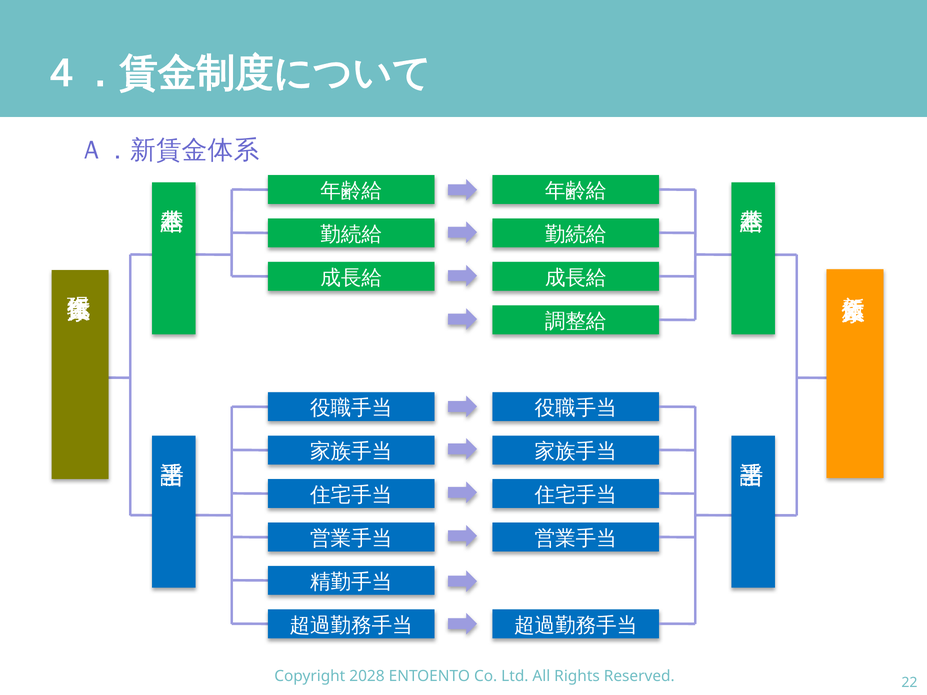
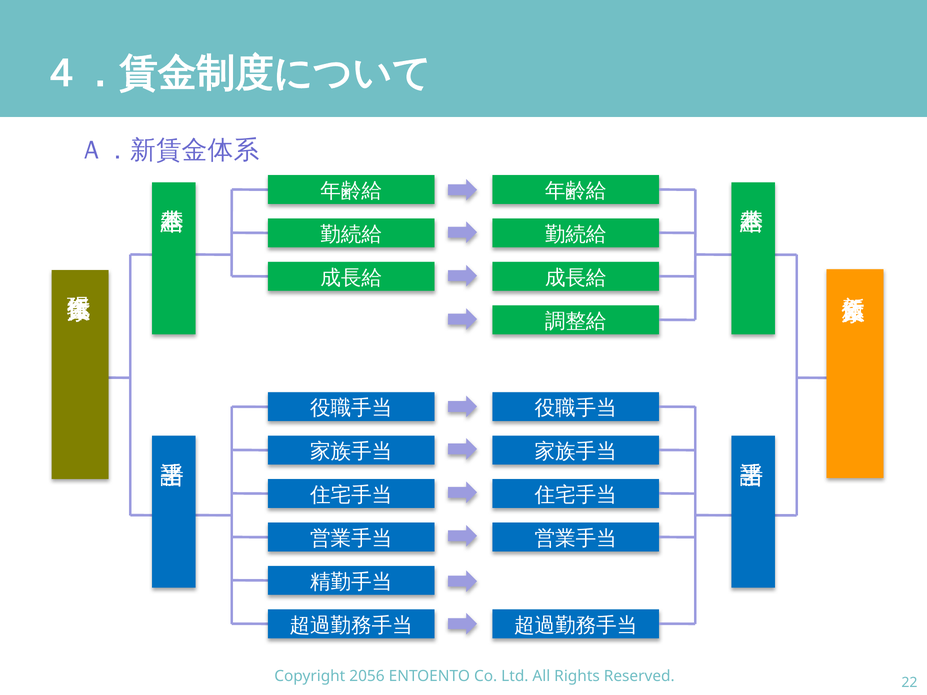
2028: 2028 -> 2056 (367, 676)
